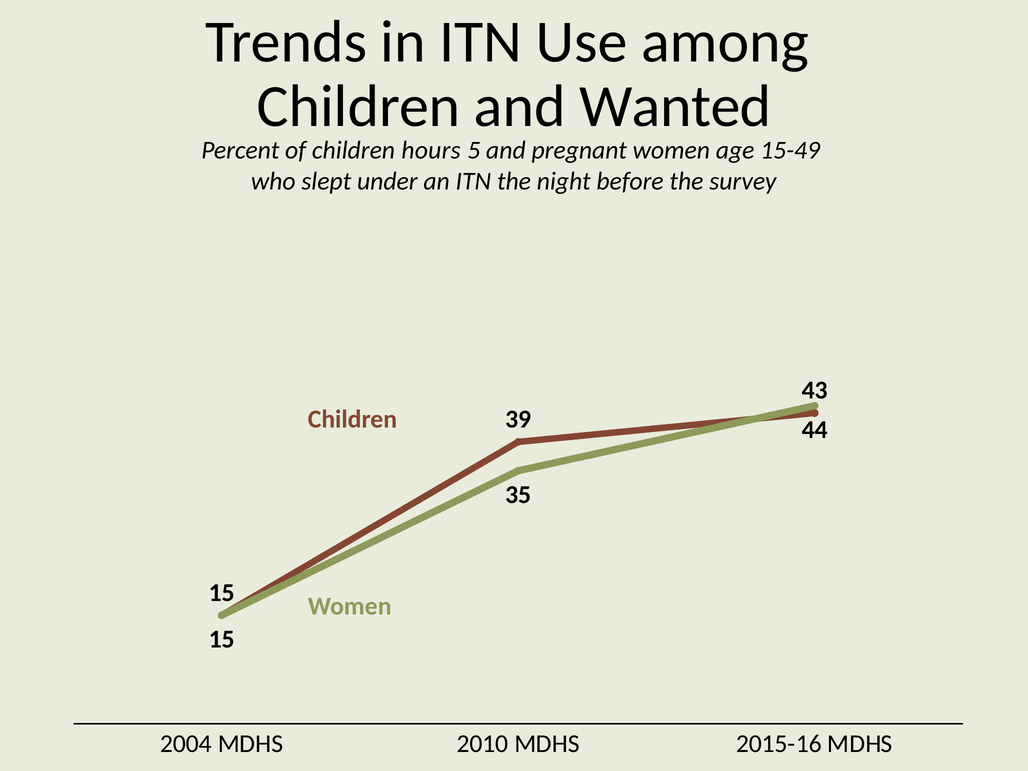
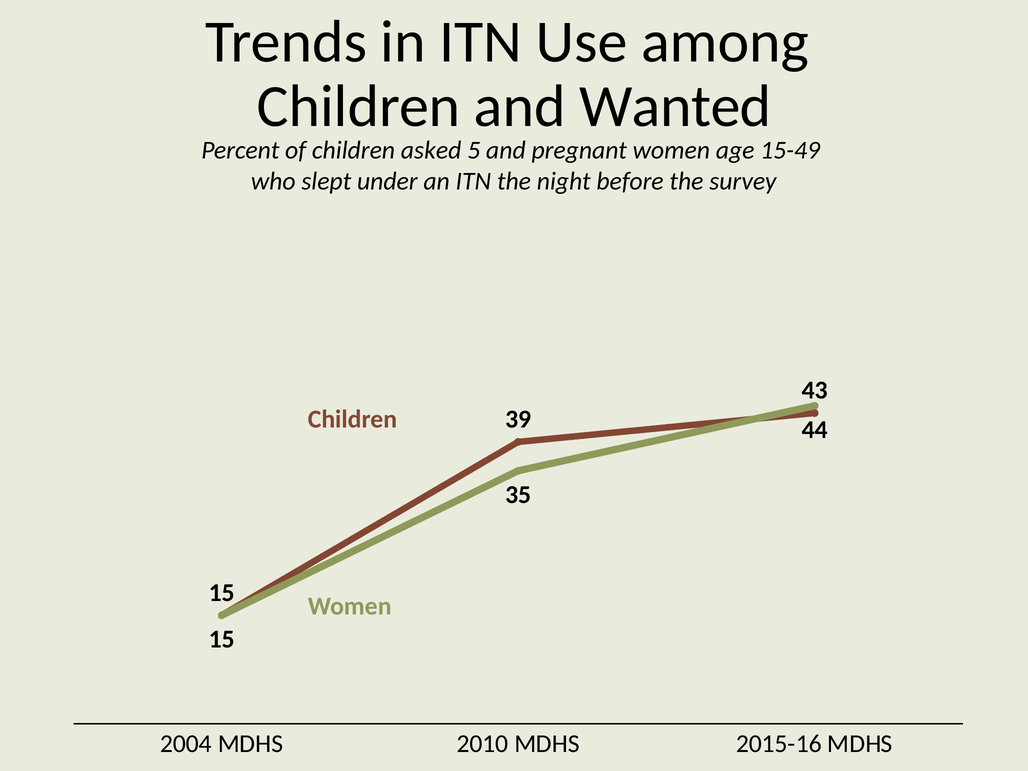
hours: hours -> asked (431, 150)
